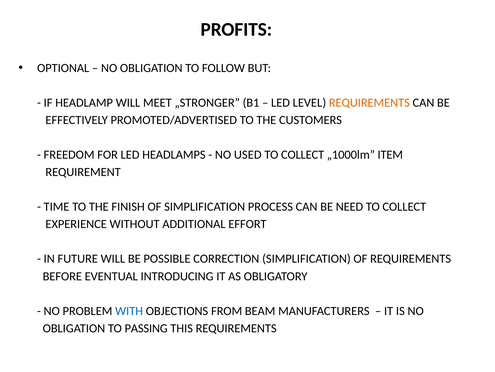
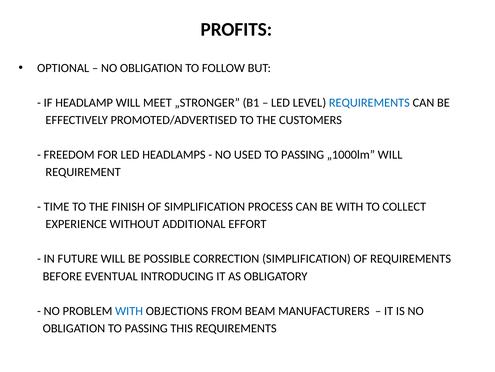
REQUIREMENTS colour: orange -> blue (369, 102)
COLLECT: COLLECT -> PASSING (303, 154)
„1000lm ITEM: ITEM -> WILL (390, 154)
BE NEED: NEED -> WITH (350, 206)
